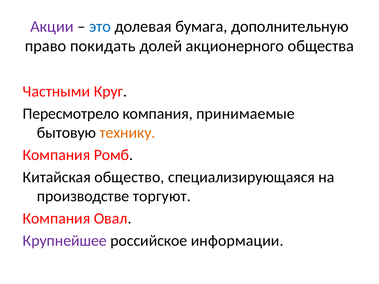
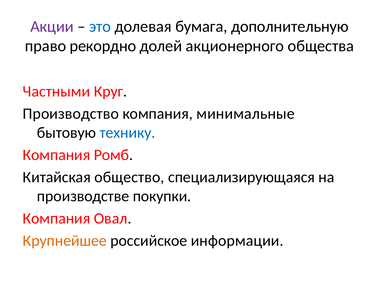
покидать: покидать -> рекордно (103, 46)
Пересмотрело: Пересмотрело -> Производство (71, 114)
принимаемые: принимаемые -> минимальные (246, 114)
технику colour: orange -> blue (127, 133)
торгуют: торгуют -> покупки (162, 196)
Крупнейшее colour: purple -> orange (65, 241)
